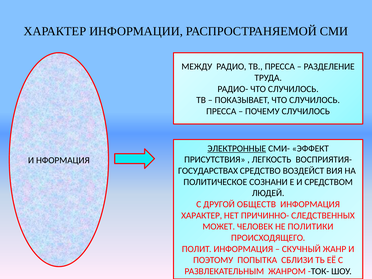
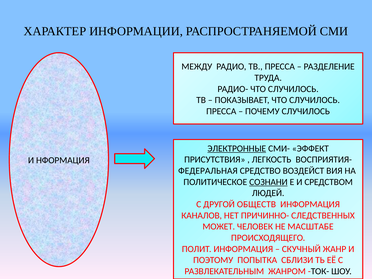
ГОСУДАРСТВАХ: ГОСУДАРСТВАХ -> ФЕДЕРАЛЬНАЯ (208, 171)
СОЗНАНИ underline: none -> present (268, 182)
ХАРАКТЕР: ХАРАКТЕР -> КАНАЛОВ (202, 215)
ПОЛИТИКИ: ПОЛИТИКИ -> МАСШТАБЕ (311, 227)
